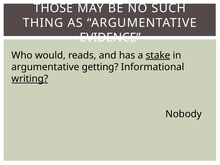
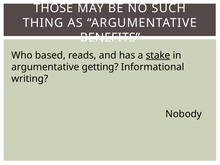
EVIDENCE: EVIDENCE -> BENEFITS (110, 38)
would: would -> based (50, 55)
writing underline: present -> none (30, 79)
